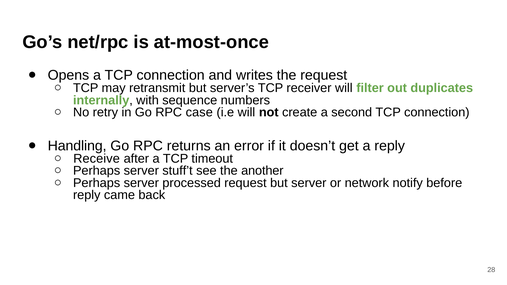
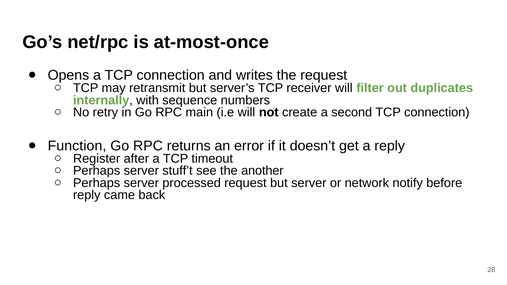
case: case -> main (199, 112)
Handling: Handling -> Function (77, 146)
Receive: Receive -> Register (97, 159)
